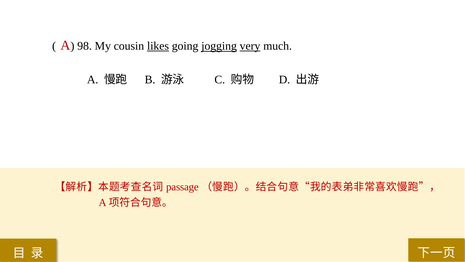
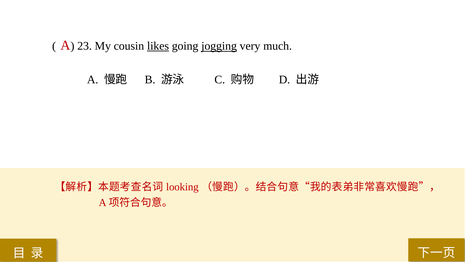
98: 98 -> 23 (85, 46)
very underline: present -> none (250, 46)
passage: passage -> looking (182, 187)
